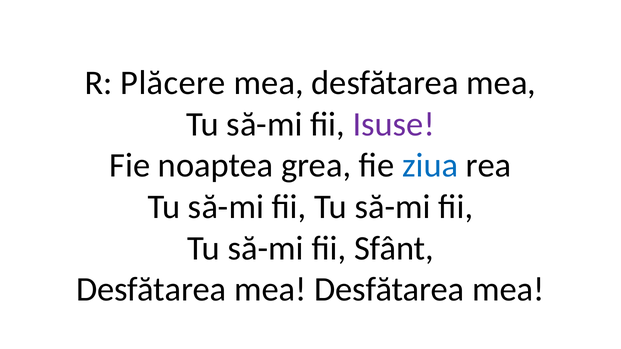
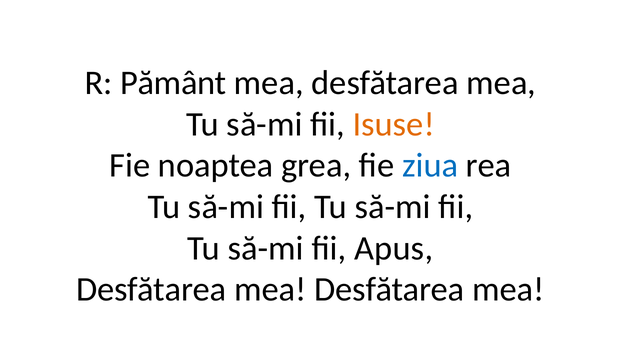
Plăcere: Plăcere -> Pământ (173, 83)
Isuse colour: purple -> orange (394, 124)
Sfânt: Sfânt -> Apus (394, 248)
